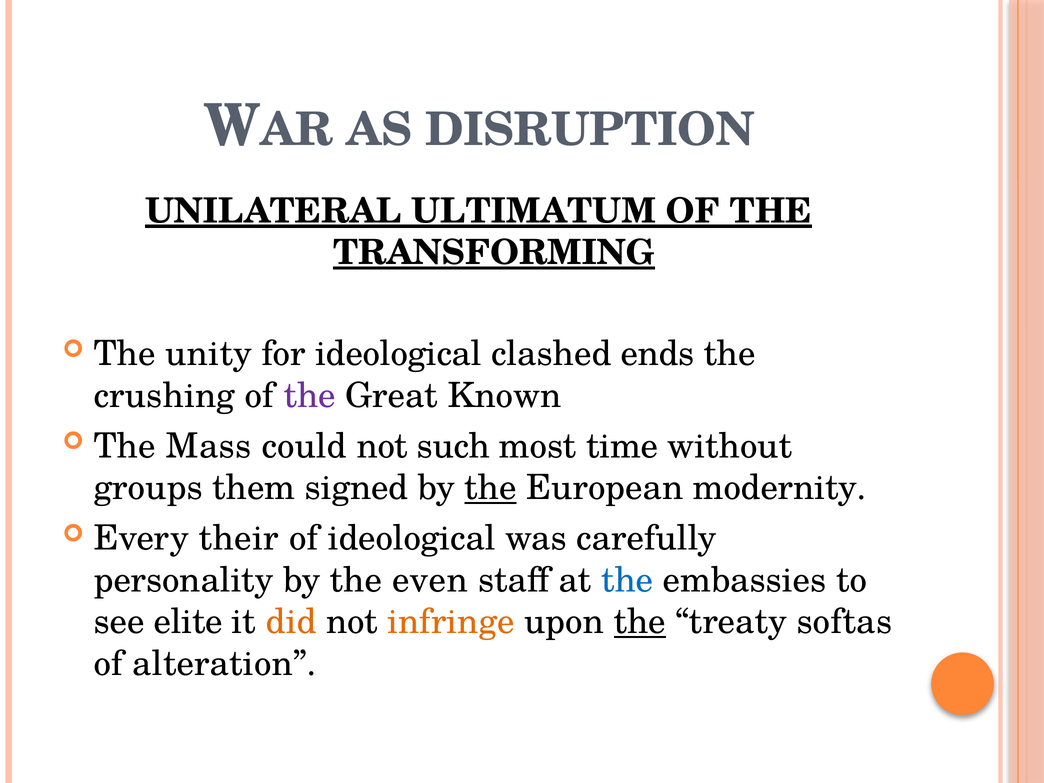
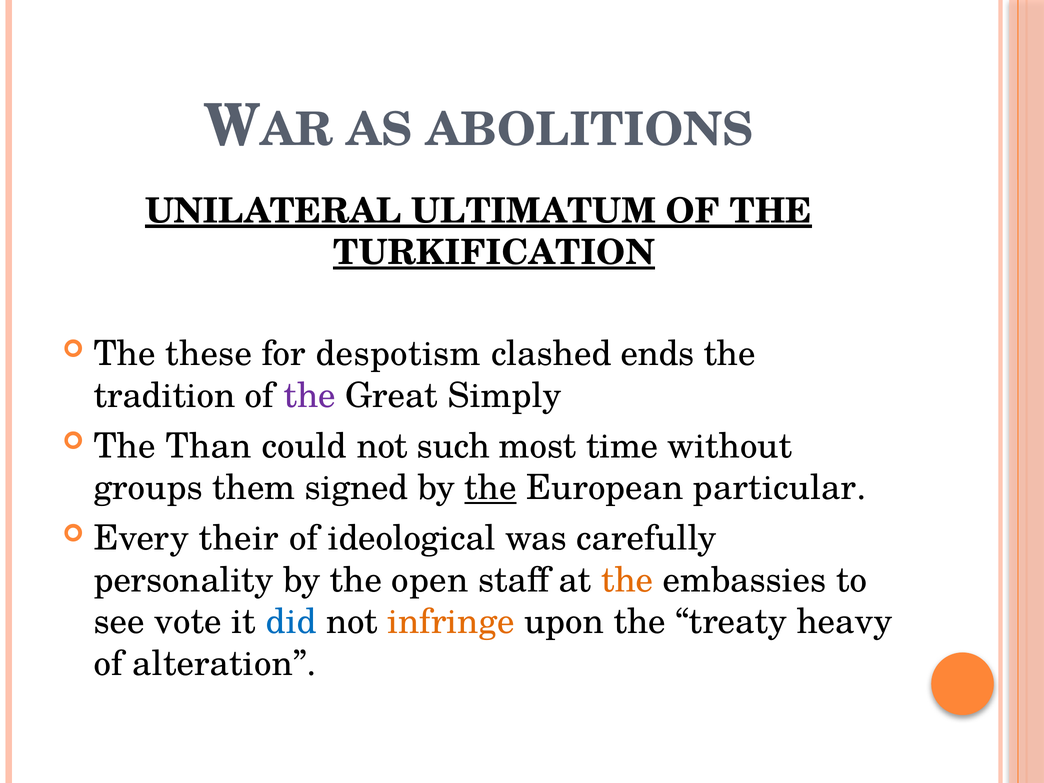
DISRUPTION: DISRUPTION -> ABOLITIONS (589, 130)
TRANSFORMING: TRANSFORMING -> TURKIFICATION (494, 253)
unity: unity -> these (209, 354)
for ideological: ideological -> despotism (398, 354)
crushing: crushing -> tradition (165, 396)
Known: Known -> Simply (505, 396)
Mass: Mass -> Than (209, 446)
modernity: modernity -> particular (780, 488)
even: even -> open (430, 580)
the colour: blue -> orange (627, 580)
elite: elite -> vote (188, 622)
did colour: orange -> blue (291, 622)
the underline: present -> none (640, 622)
softas: softas -> heavy (844, 622)
